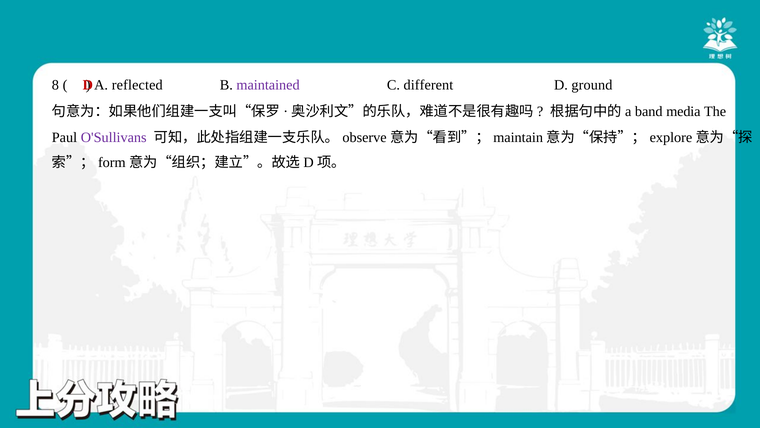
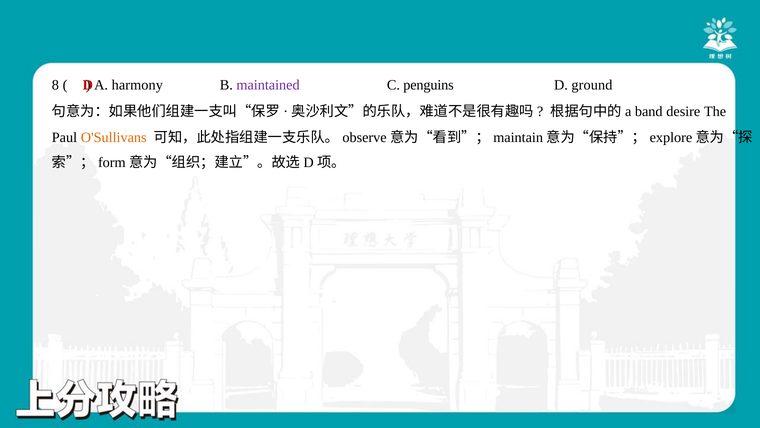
reflected: reflected -> harmony (137, 85)
different: different -> penguins (429, 85)
media: media -> desire (683, 111)
O'Sullivans colour: purple -> orange (114, 138)
